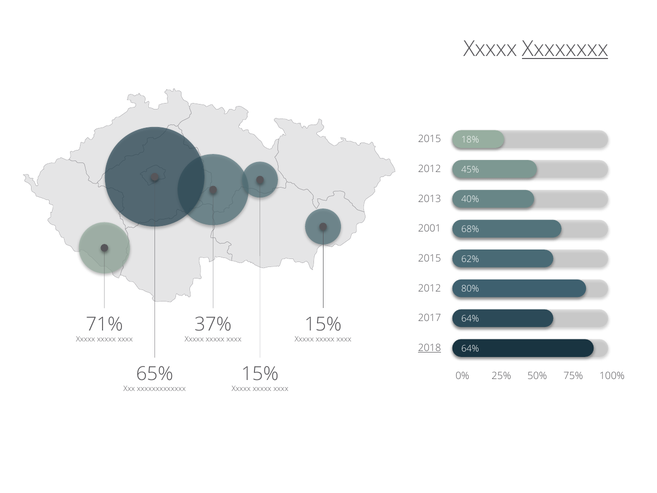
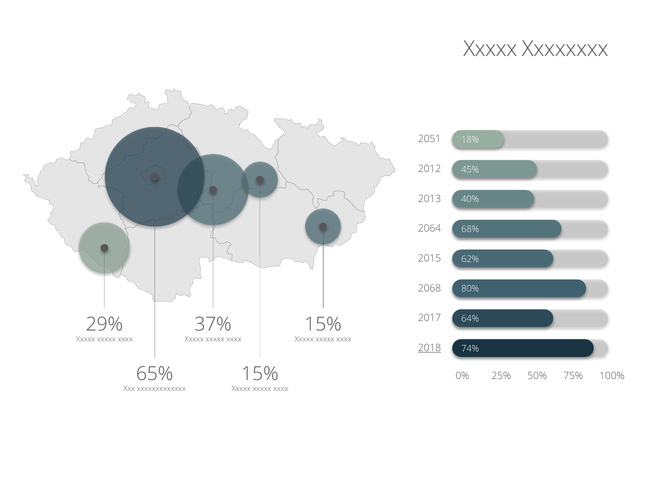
Xxxxxxxx underline: present -> none (565, 49)
2015: 2015 -> 2051 (430, 139)
2001: 2001 -> 2064 (430, 229)
2012: 2012 -> 2068 (430, 288)
71%: 71% -> 29% (104, 324)
64%: 64% -> 74% (470, 348)
